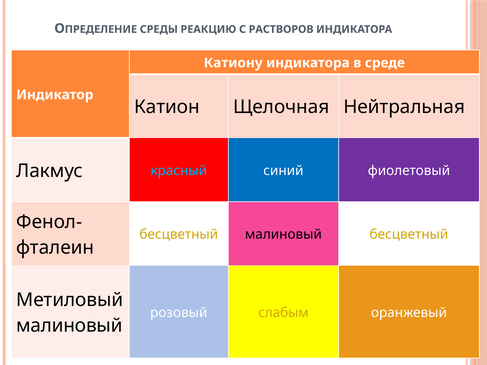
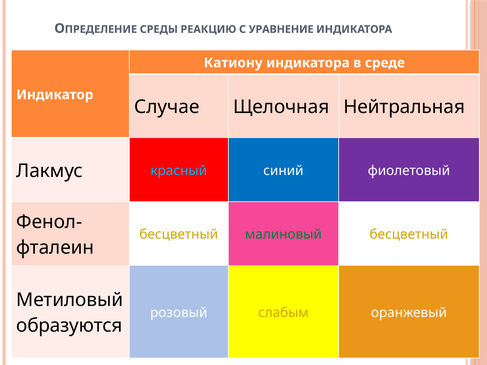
РАСТВОРОВ: РАСТВОРОВ -> УРАВНЕНИЕ (281, 29)
Катион: Катион -> Случае (167, 107)
малиновый colour: black -> green (283, 235)
малиновый: малиновый -> образуются (69, 326)
